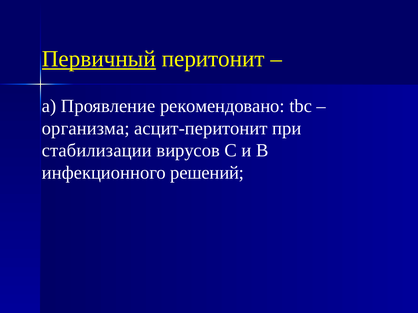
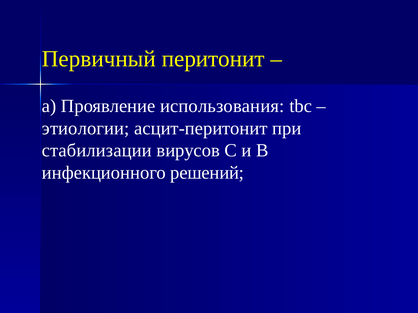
Первичный underline: present -> none (99, 59)
рекомендовано: рекомендовано -> использования (222, 106)
организма: организма -> этиологии (86, 128)
